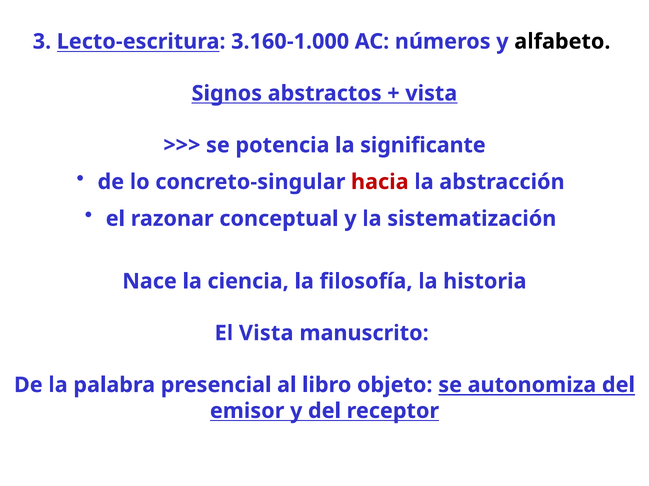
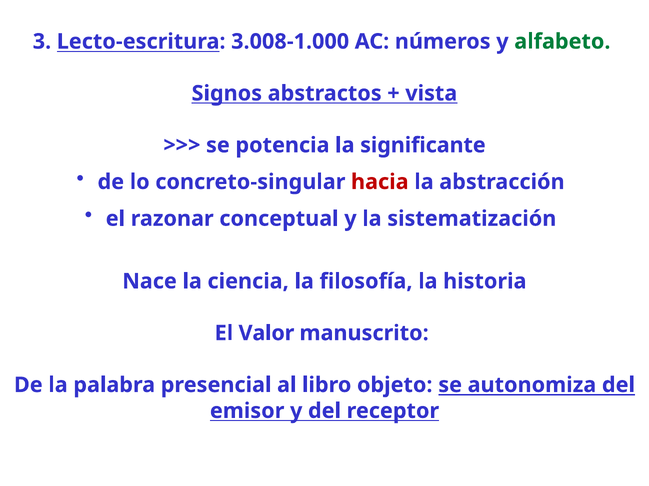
3.160-1.000: 3.160-1.000 -> 3.008-1.000 (290, 42)
alfabeto colour: black -> green (562, 42)
El Vista: Vista -> Valor (266, 334)
